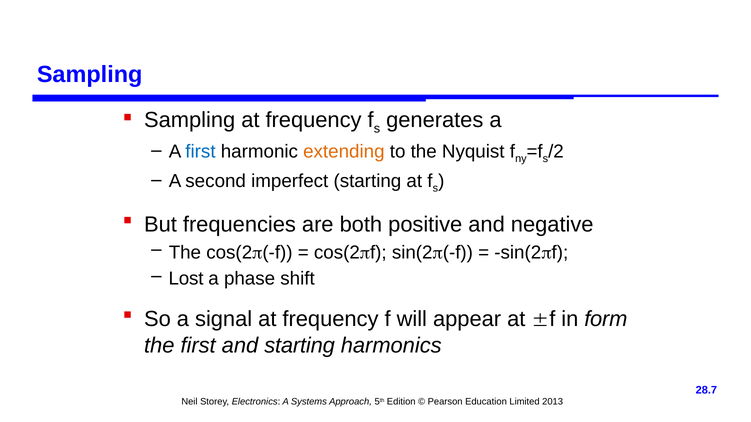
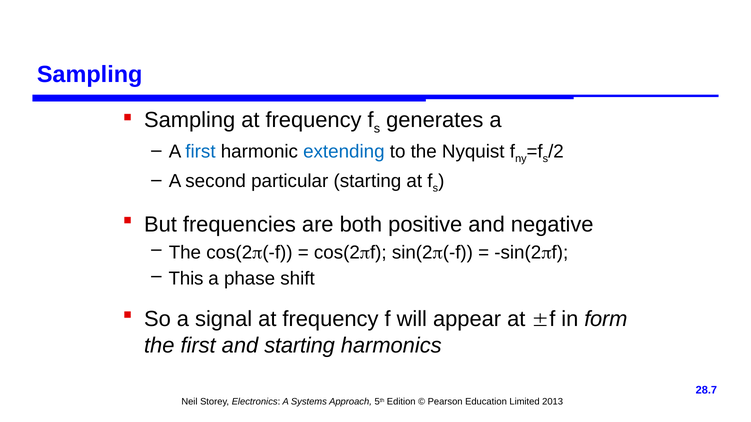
extending colour: orange -> blue (344, 152)
imperfect: imperfect -> particular (290, 181)
Lost: Lost -> This (186, 279)
